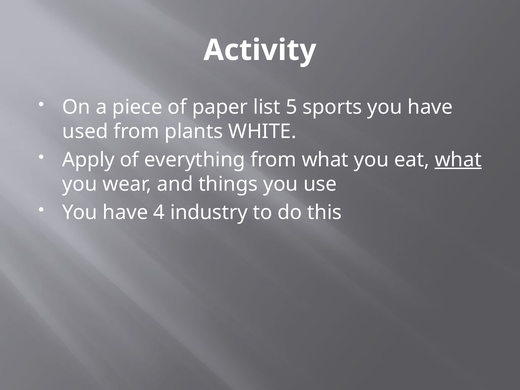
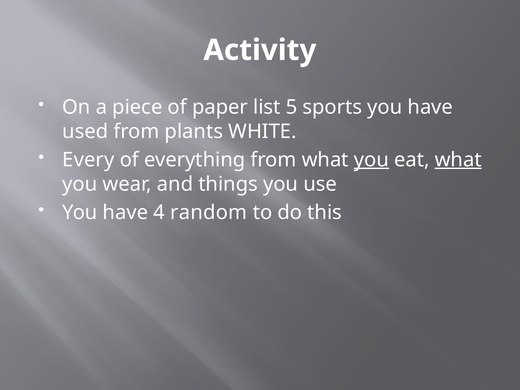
Apply: Apply -> Every (88, 160)
you underline: none -> present (371, 160)
industry: industry -> random (209, 212)
